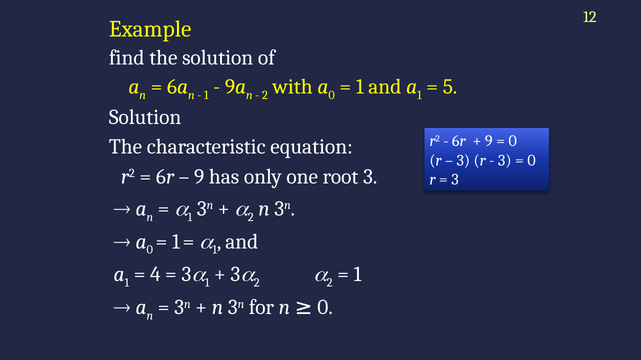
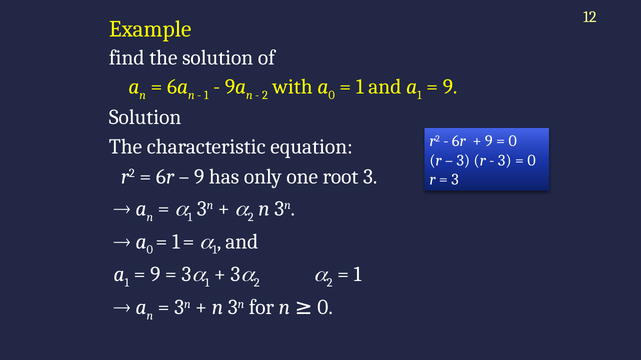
5: 5 -> 9 (450, 87)
4: 4 -> 9 (155, 275)
